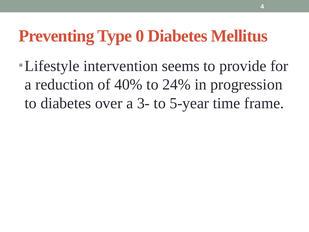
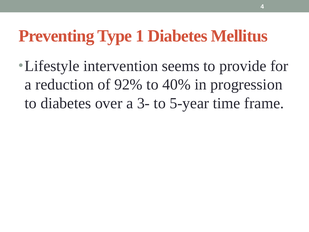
0: 0 -> 1 (140, 36)
40%: 40% -> 92% (128, 85)
24%: 24% -> 40% (177, 85)
